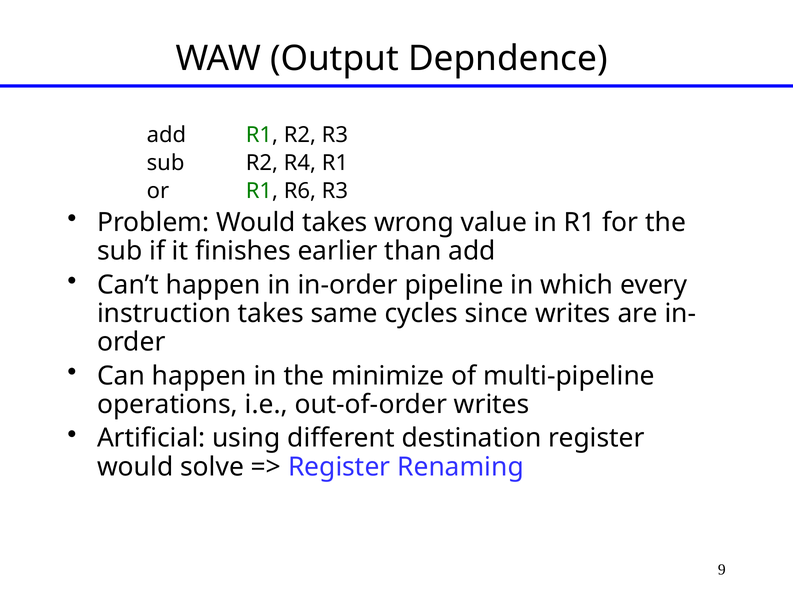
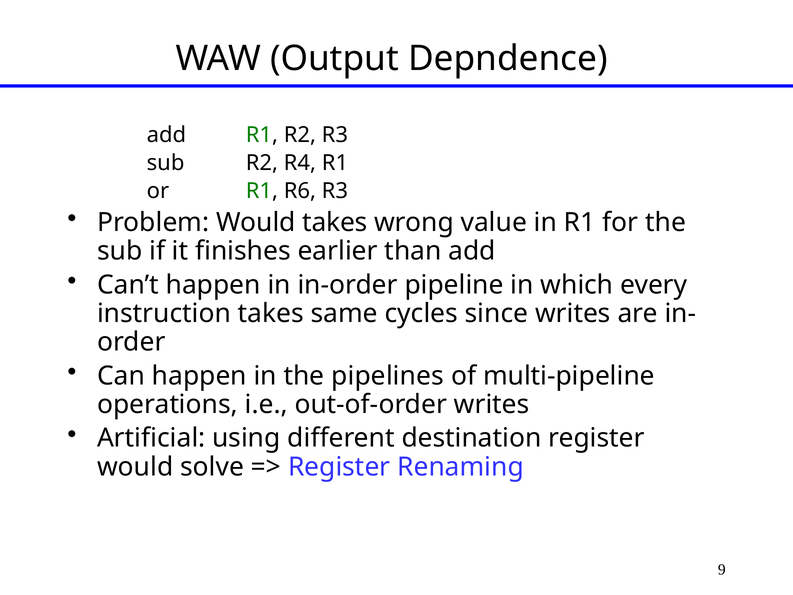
minimize: minimize -> pipelines (388, 376)
